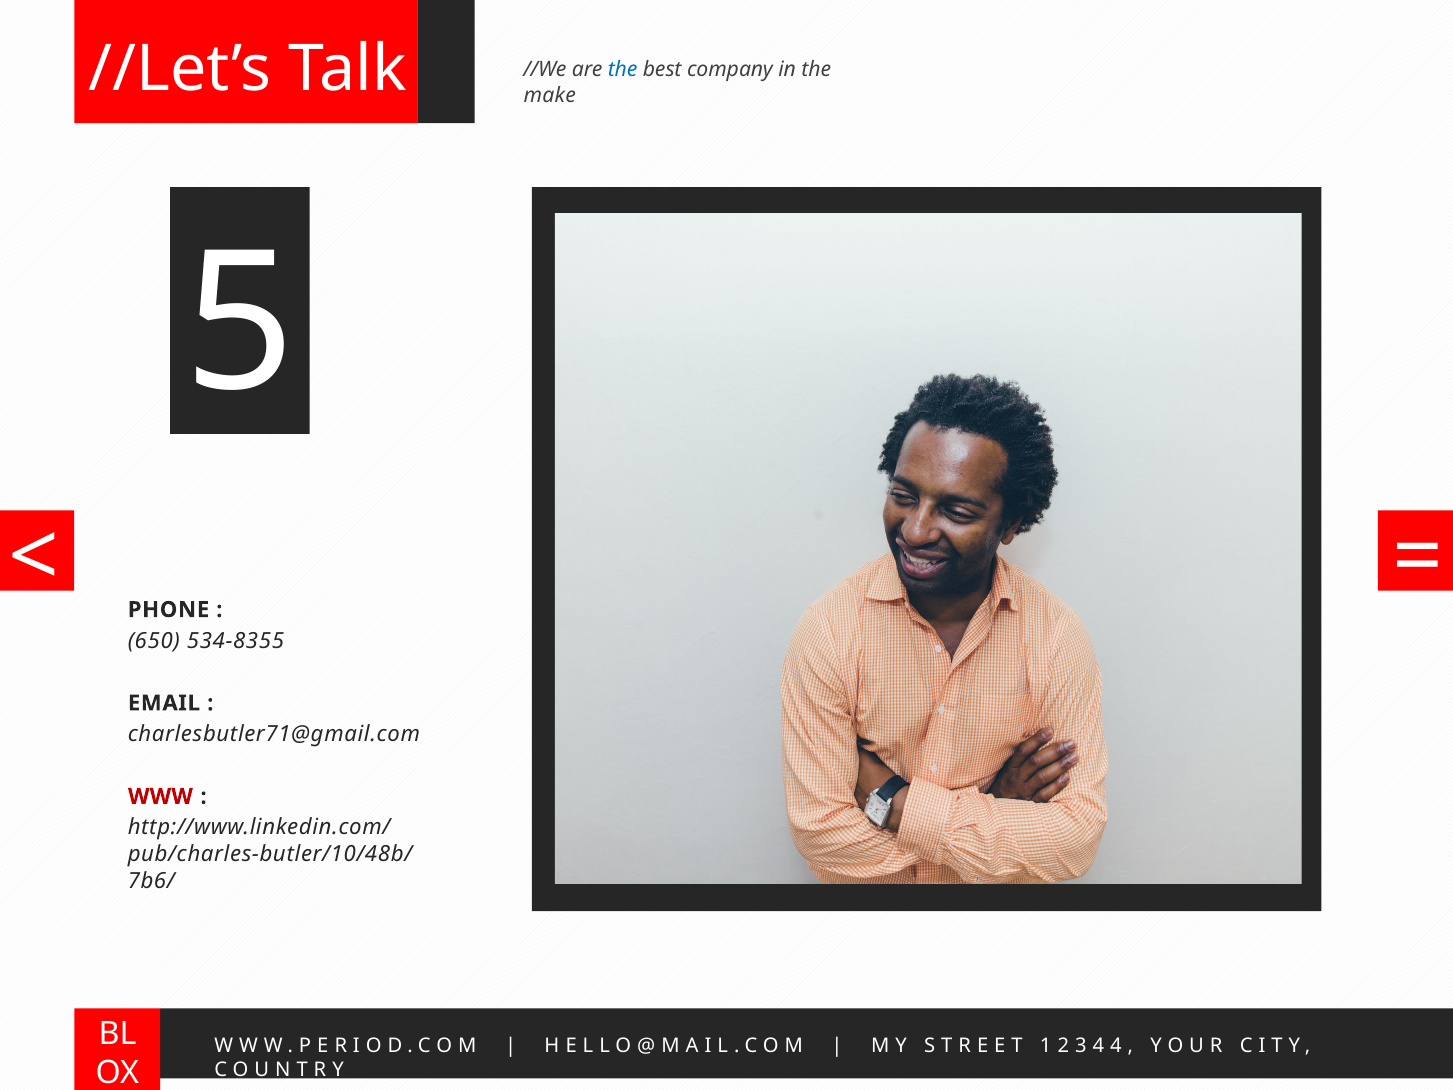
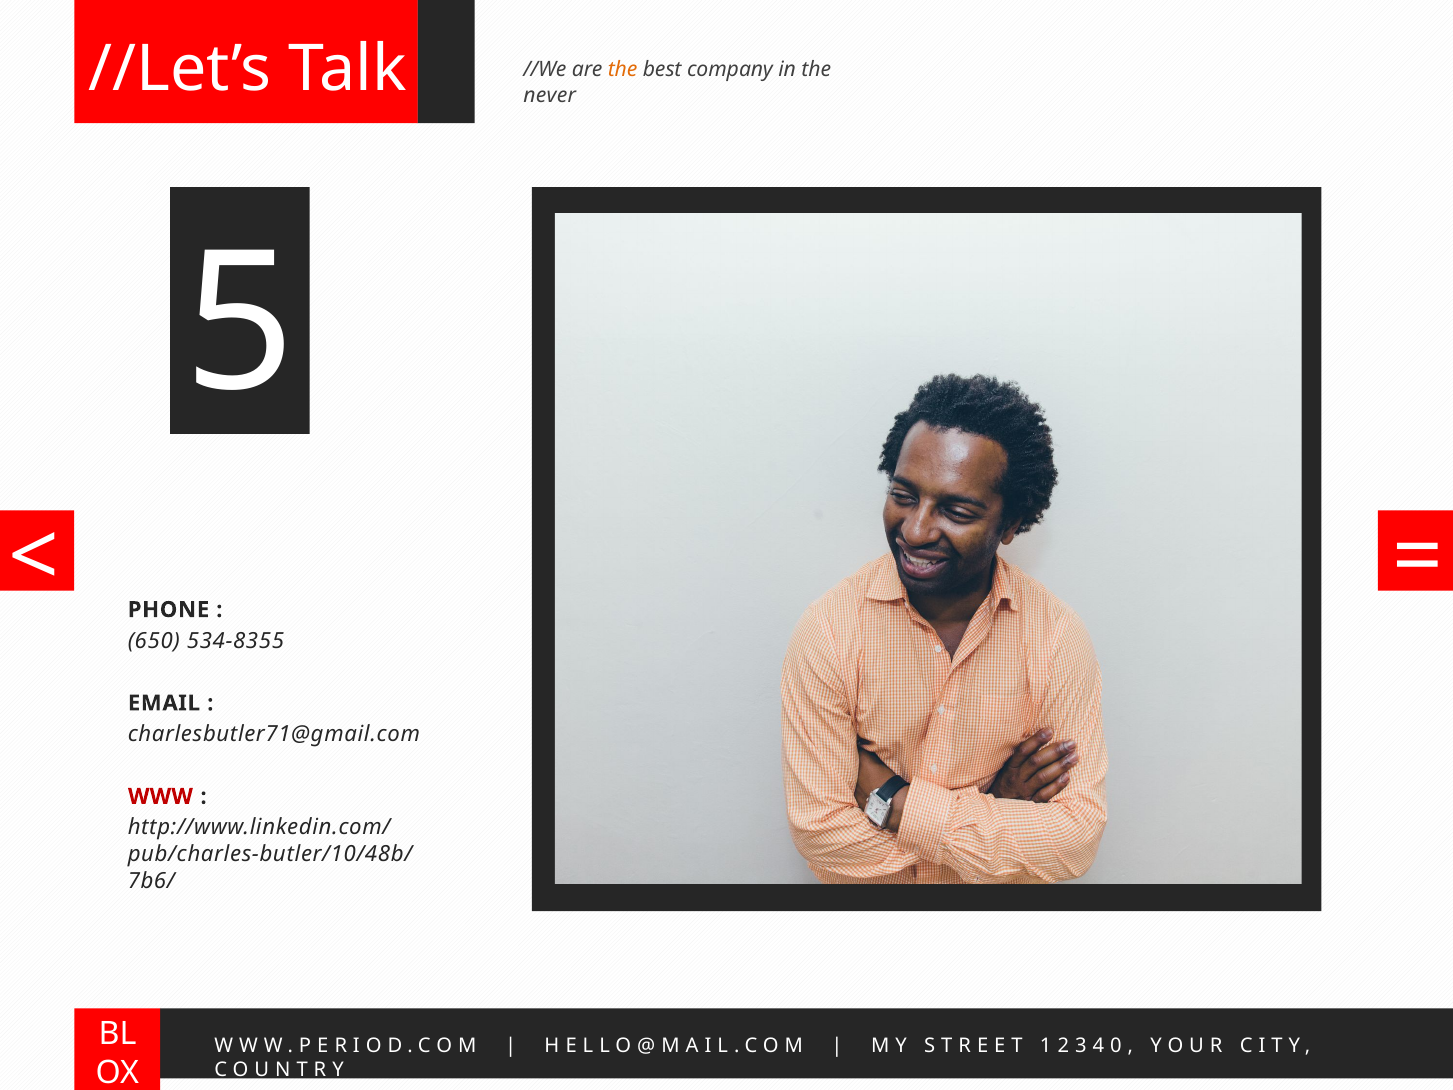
the colour: blue -> orange (623, 70)
make: make -> never (550, 95)
4: 4 -> 0 (1116, 1046)
